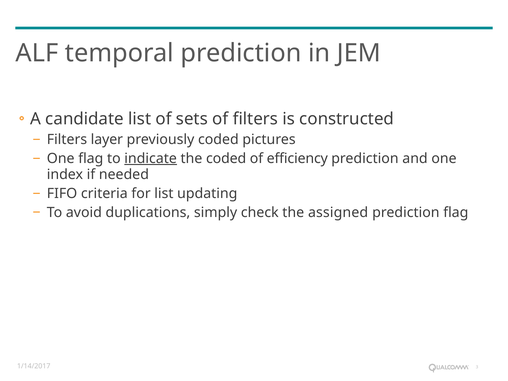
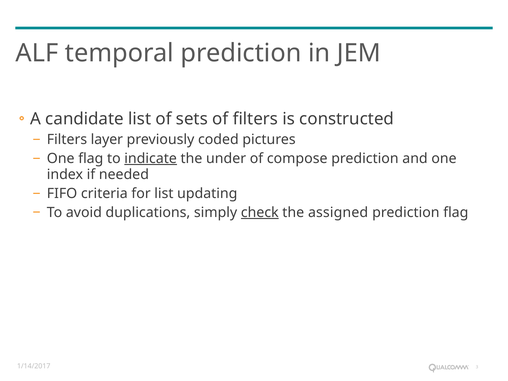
the coded: coded -> under (226, 158)
efficiency: efficiency -> compose (297, 158)
check underline: none -> present (260, 212)
